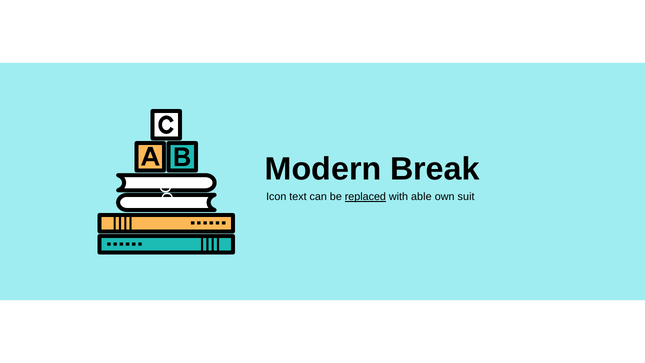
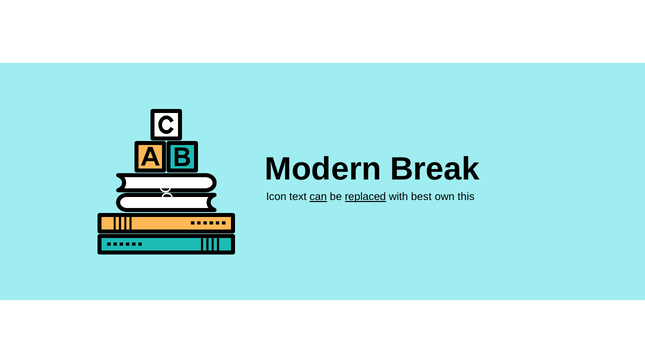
can underline: none -> present (318, 197)
able: able -> best (421, 197)
suit: suit -> this (466, 197)
